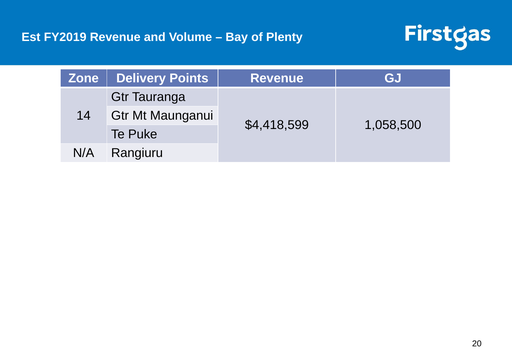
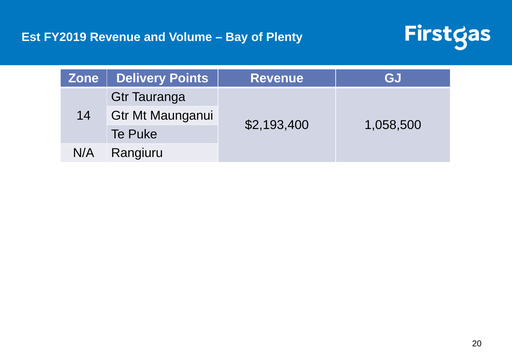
$4,418,599: $4,418,599 -> $2,193,400 (277, 125)
